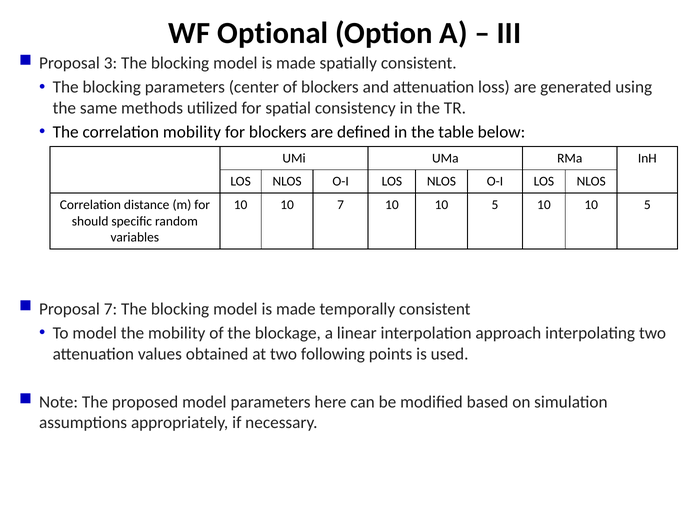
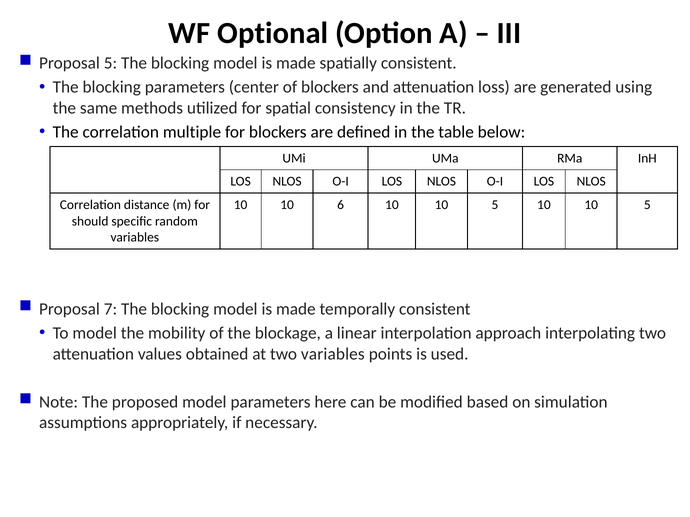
Proposal 3: 3 -> 5 (110, 63)
correlation mobility: mobility -> multiple (192, 132)
10 7: 7 -> 6 (341, 205)
two following: following -> variables (333, 354)
